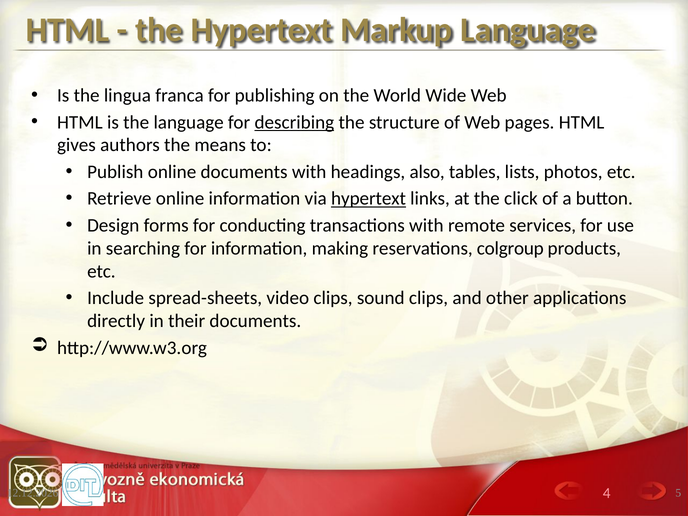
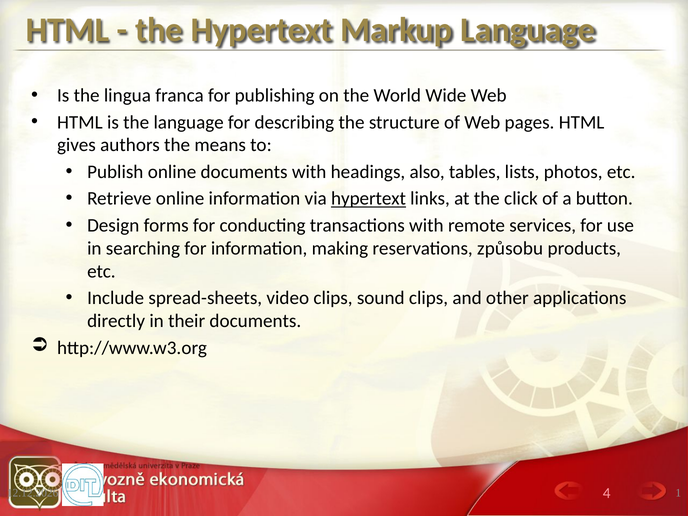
describing underline: present -> none (294, 122)
colgroup: colgroup -> způsobu (510, 248)
5: 5 -> 1 (678, 493)
